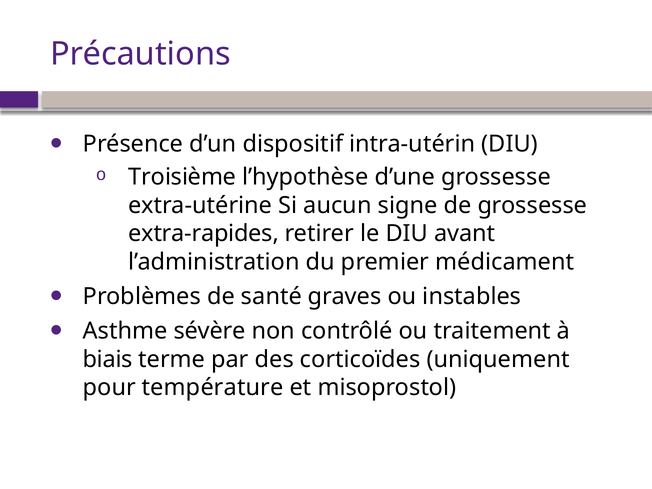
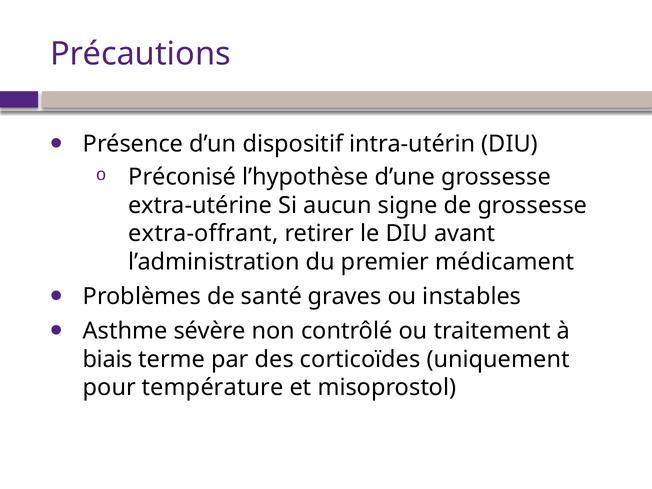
Troisième: Troisième -> Préconisé (182, 177)
extra-rapides: extra-rapides -> extra-offrant (203, 234)
